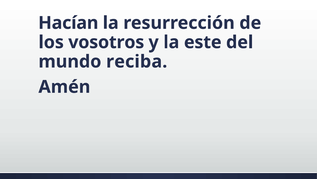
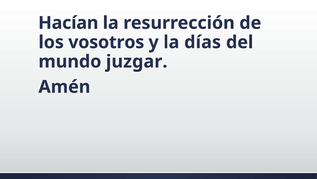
este: este -> días (203, 42)
reciba: reciba -> juzgar (137, 61)
